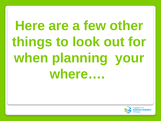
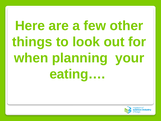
where…: where… -> eating… (77, 74)
